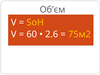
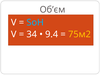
SoH colour: yellow -> light blue (35, 22)
60: 60 -> 34 (32, 34)
2.6: 2.6 -> 9.4 (52, 34)
